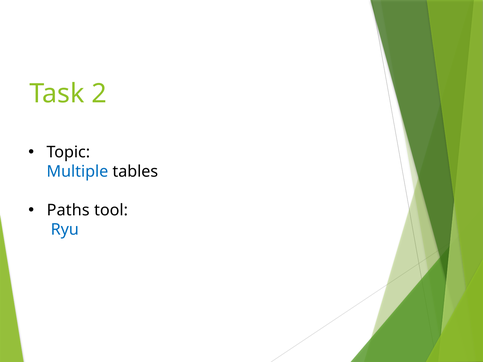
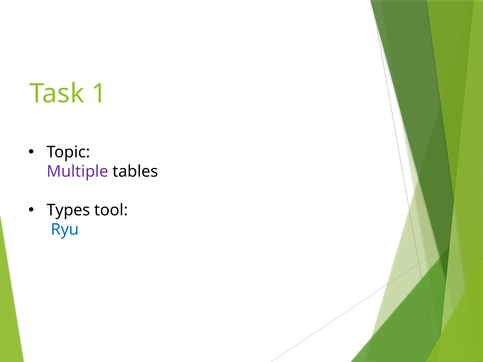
2: 2 -> 1 (99, 94)
Multiple colour: blue -> purple (77, 172)
Paths: Paths -> Types (68, 210)
